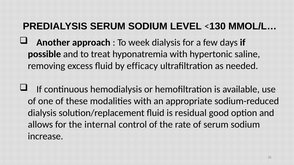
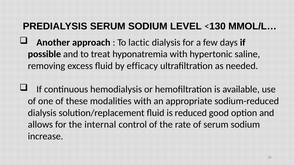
week: week -> lactic (139, 42)
residual: residual -> reduced (191, 113)
